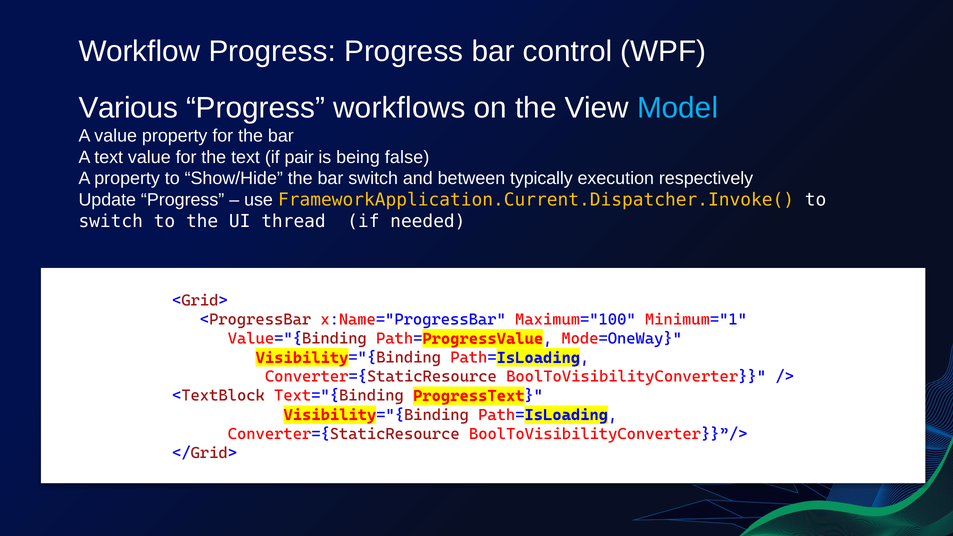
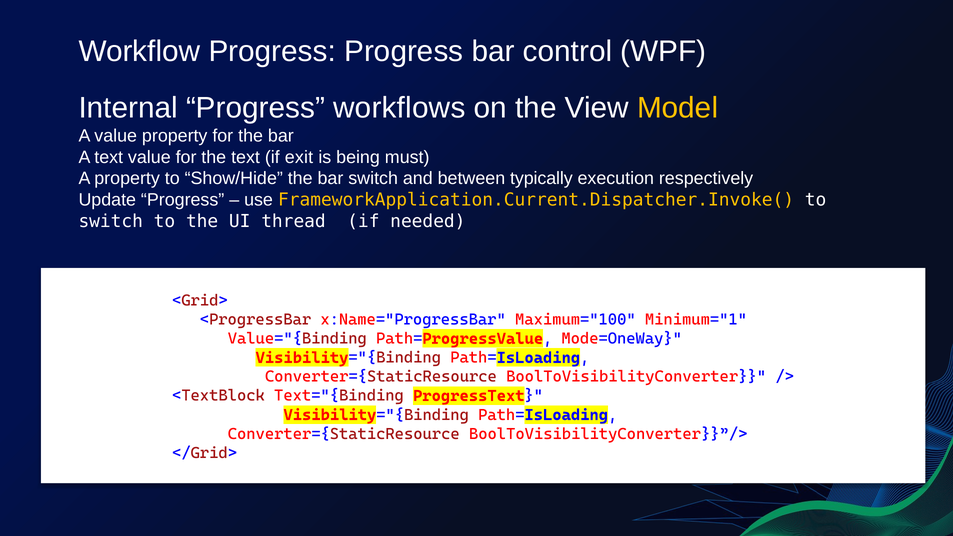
Various: Various -> Internal (128, 108)
Model colour: light blue -> yellow (678, 108)
pair: pair -> exit (299, 157)
false: false -> must (407, 157)
